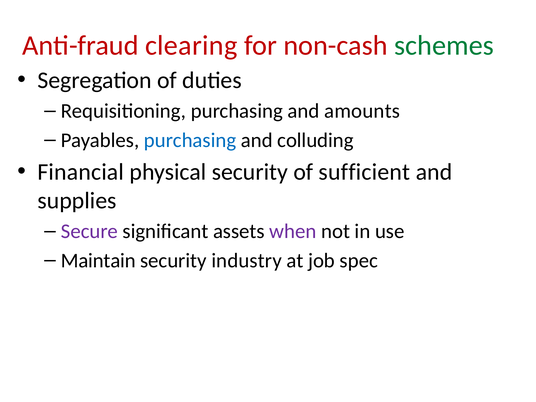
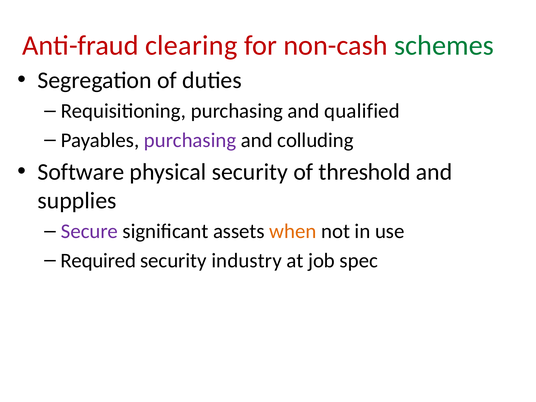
amounts: amounts -> qualified (362, 111)
purchasing colour: blue -> purple (190, 140)
Financial: Financial -> Software (81, 172)
sufficient: sufficient -> threshold (365, 172)
when colour: purple -> orange (293, 231)
Maintain: Maintain -> Required (98, 261)
